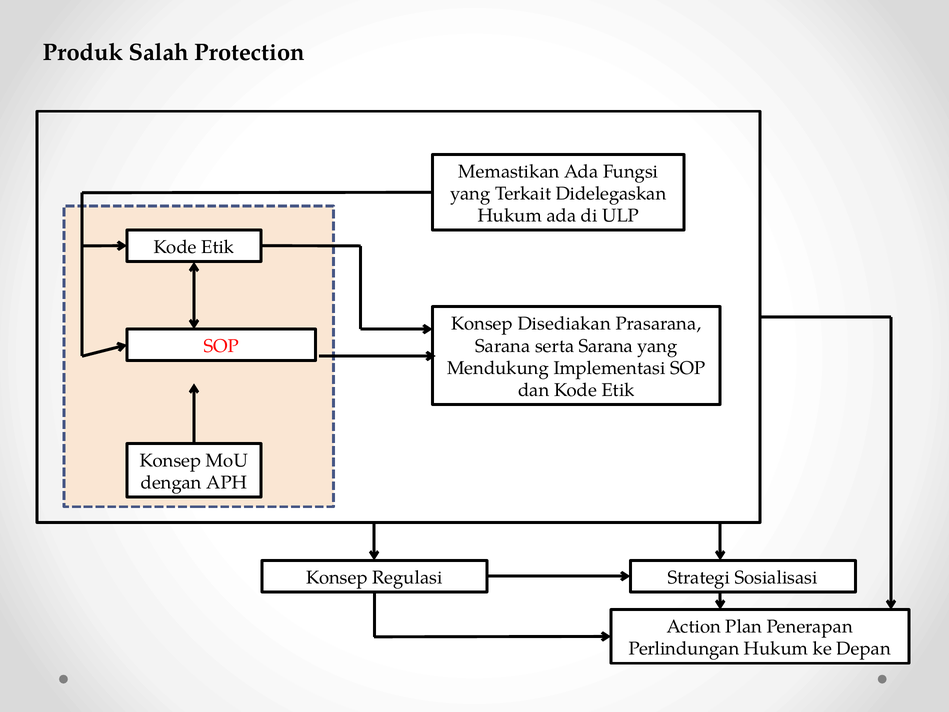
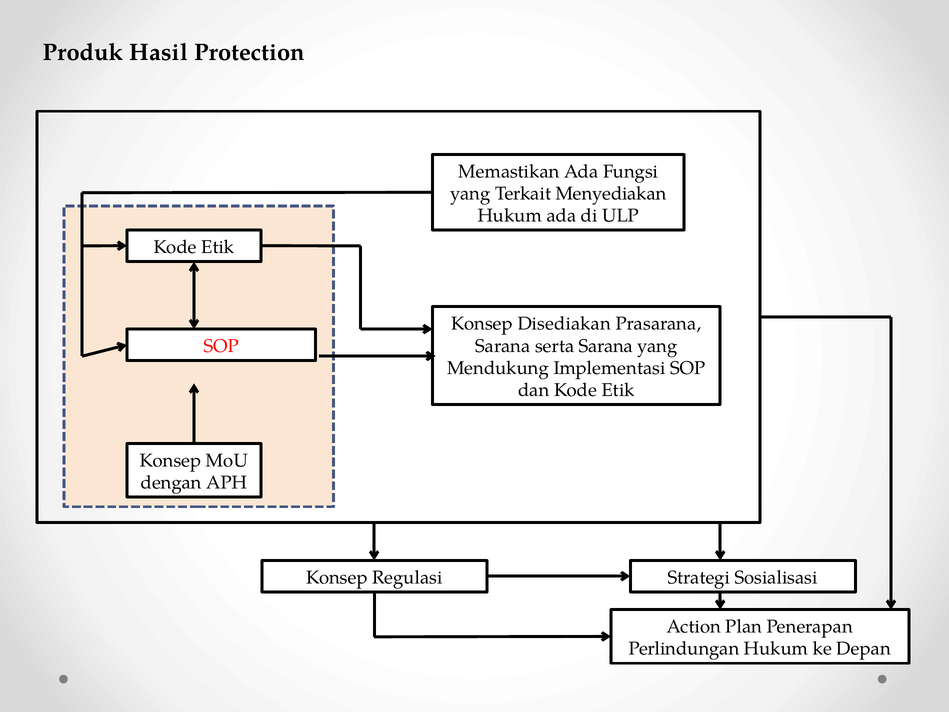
Salah: Salah -> Hasil (159, 52)
Didelegaskan: Didelegaskan -> Menyediakan (611, 194)
